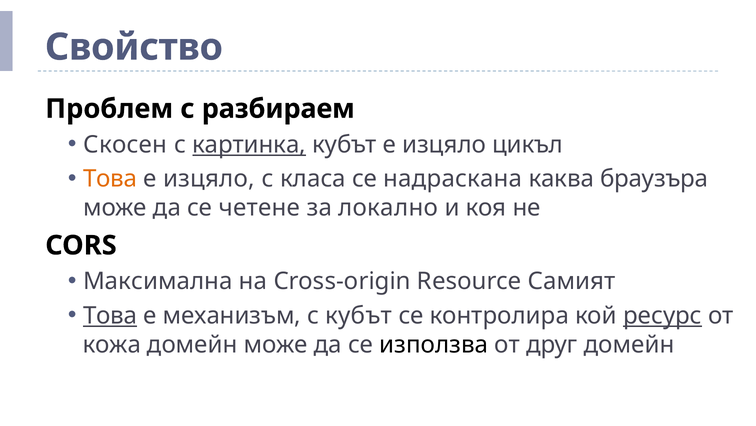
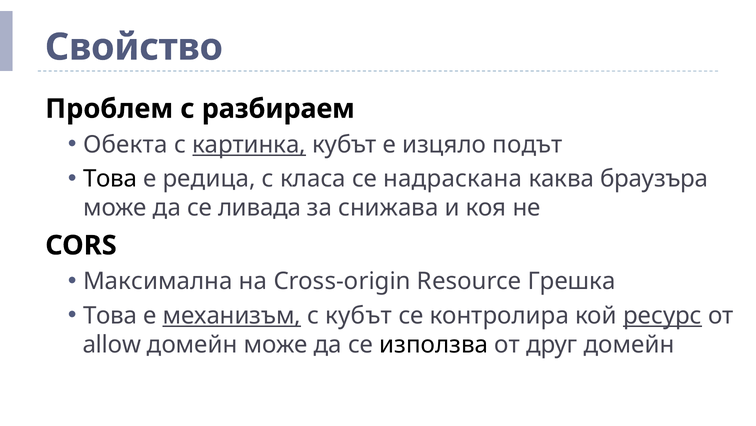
Скосен: Скосен -> Обекта (125, 144)
цикъл: цикъл -> подът (527, 144)
Това colour: orange -> black (110, 179)
изцяло: изцяло -> редица (209, 179)
четене: четене -> ливада (260, 208)
локално: локално -> снижава (388, 208)
Самият: Самият -> Грешка (572, 281)
Това underline: present -> none (110, 315)
механизъм underline: none -> present (232, 315)
кожа: кожа -> allow (112, 344)
